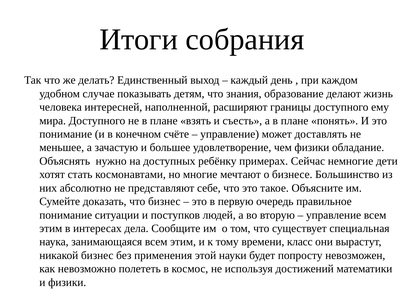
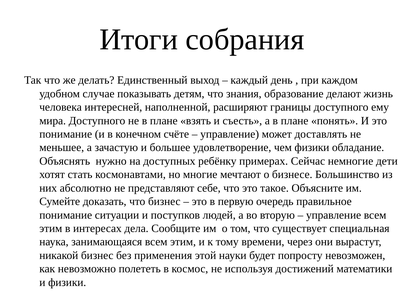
класс: класс -> через (300, 242)
